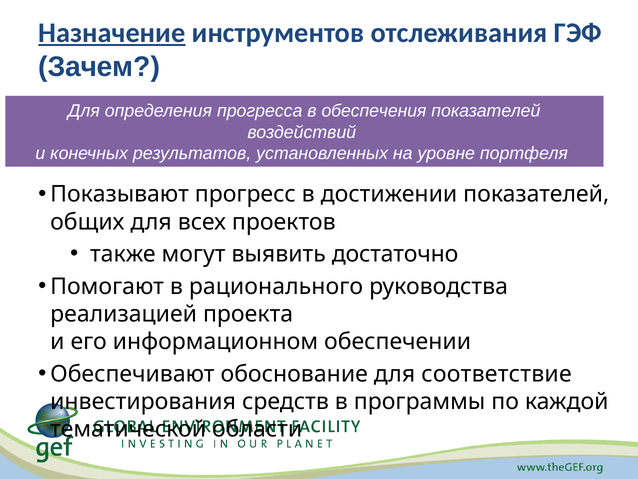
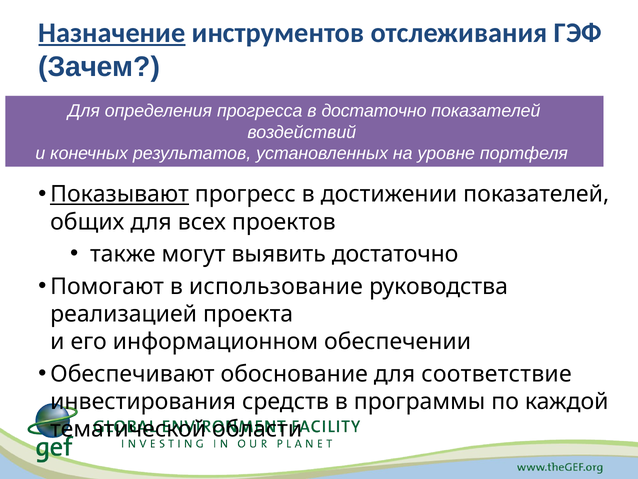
в обеспечения: обеспечения -> достаточно (374, 111)
Показывают underline: none -> present (120, 194)
рационального: рационального -> использование (276, 286)
